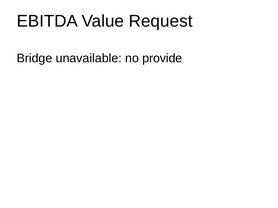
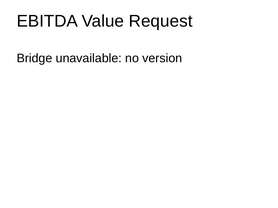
provide: provide -> version (162, 58)
